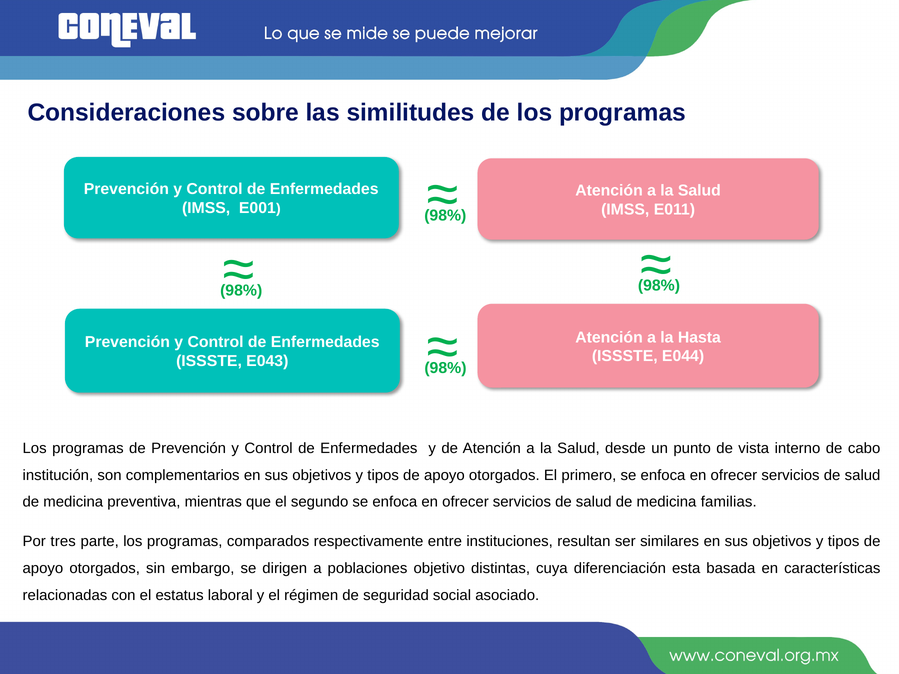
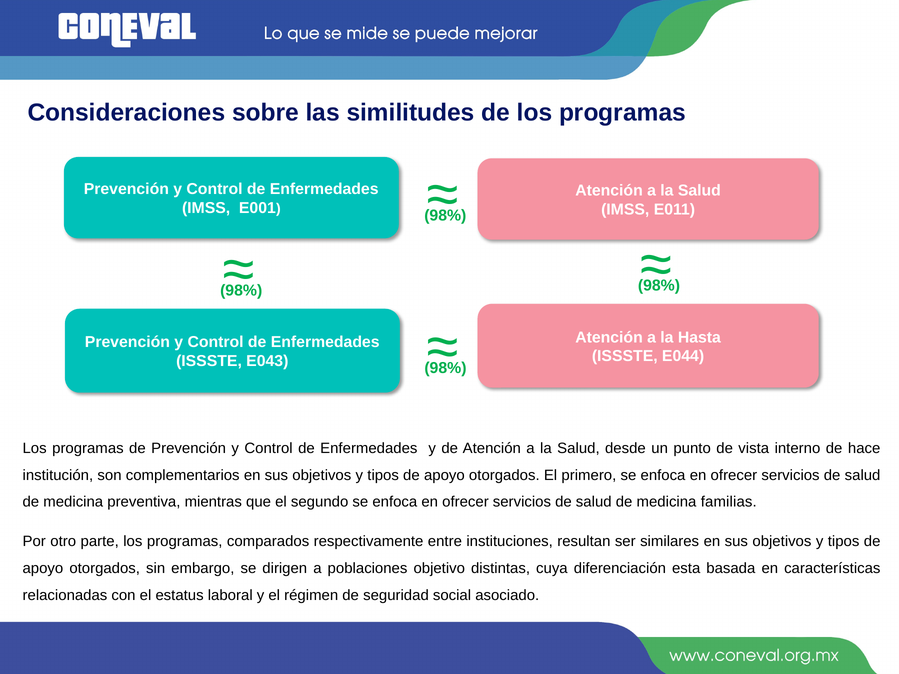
cabo: cabo -> hace (864, 448)
tres: tres -> otro (63, 542)
